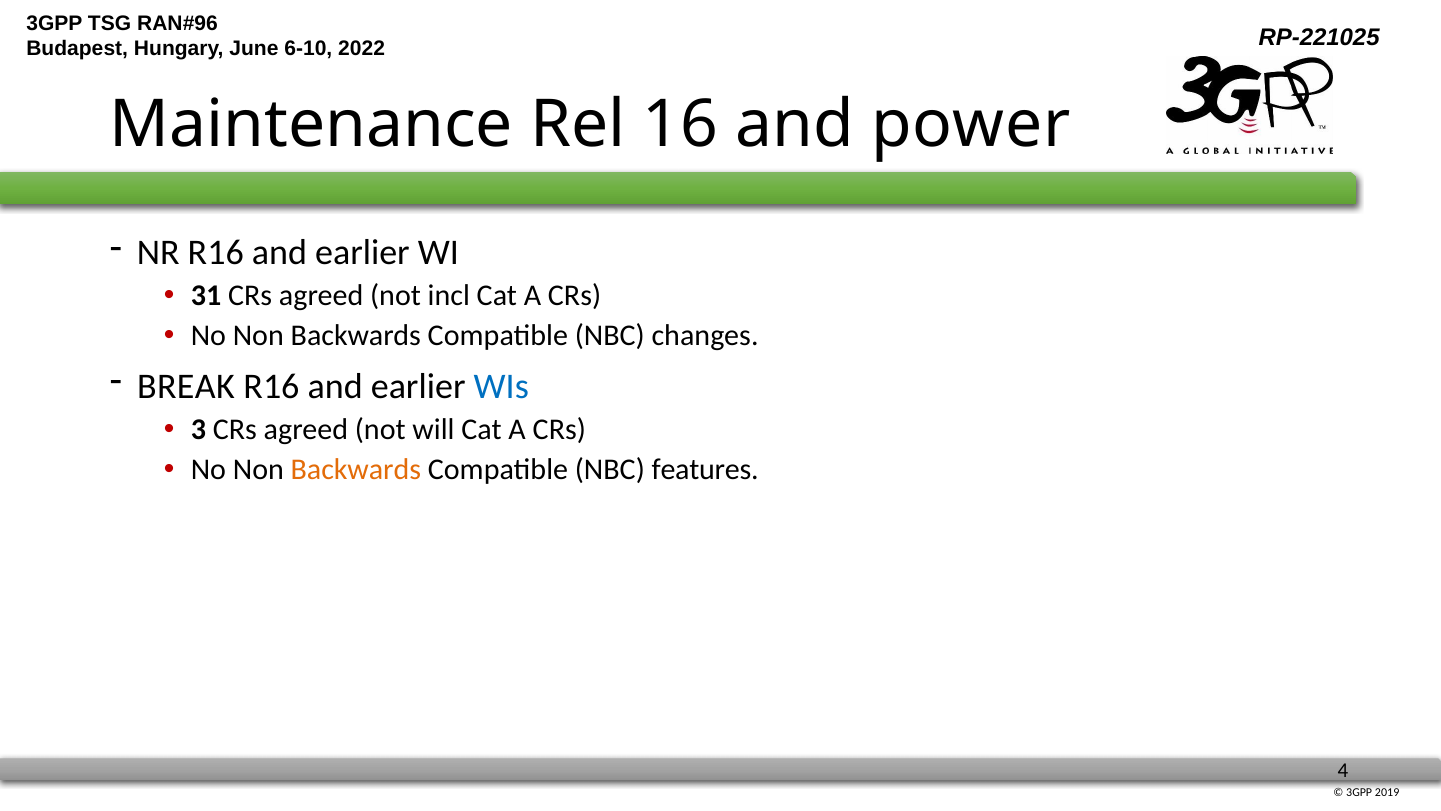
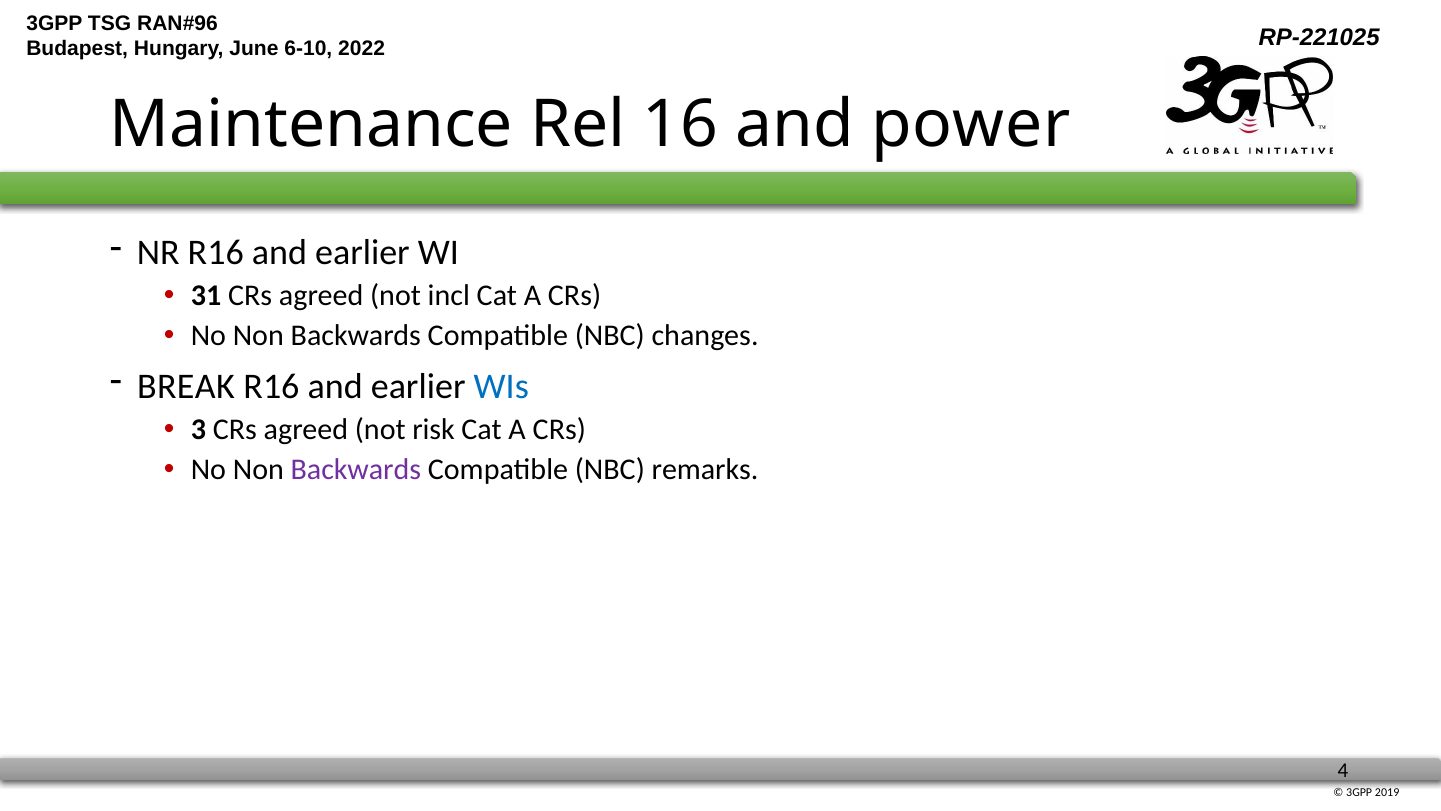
will: will -> risk (434, 429)
Backwards colour: orange -> purple (356, 469)
features: features -> remarks (705, 469)
